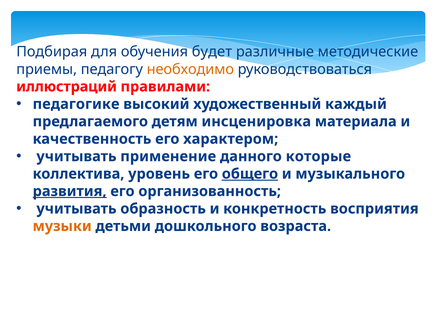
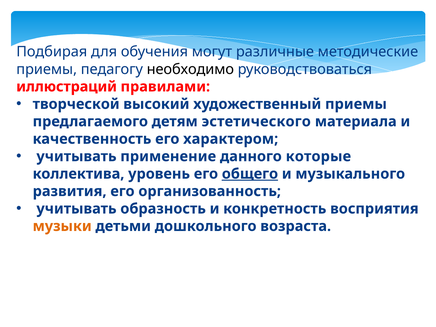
будет: будет -> могут (212, 52)
необходимо colour: orange -> black (190, 69)
педагогике: педагогике -> творческой (76, 104)
художественный каждый: каждый -> приемы (356, 104)
инсценировка: инсценировка -> эстетического (256, 122)
развития underline: present -> none (70, 191)
